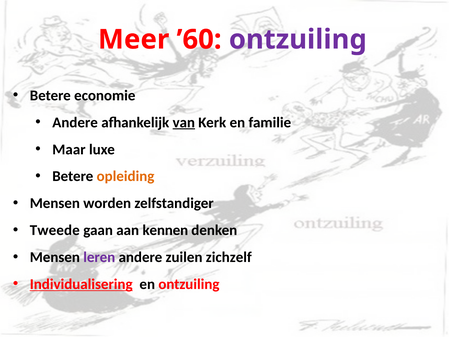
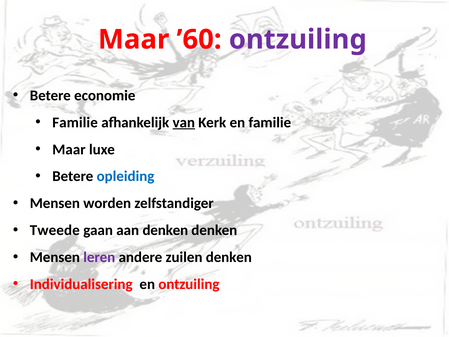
Meer: Meer -> Maar (134, 39)
Andere: Andere -> Familie (75, 122)
opleiding colour: orange -> blue (126, 176)
aan kennen: kennen -> denken (165, 230)
zuilen zichzelf: zichzelf -> denken (229, 257)
Individualisering underline: present -> none (81, 284)
